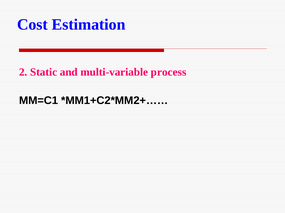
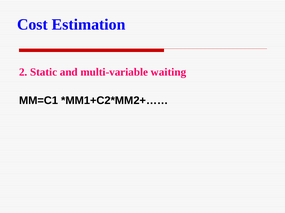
process: process -> waiting (169, 72)
